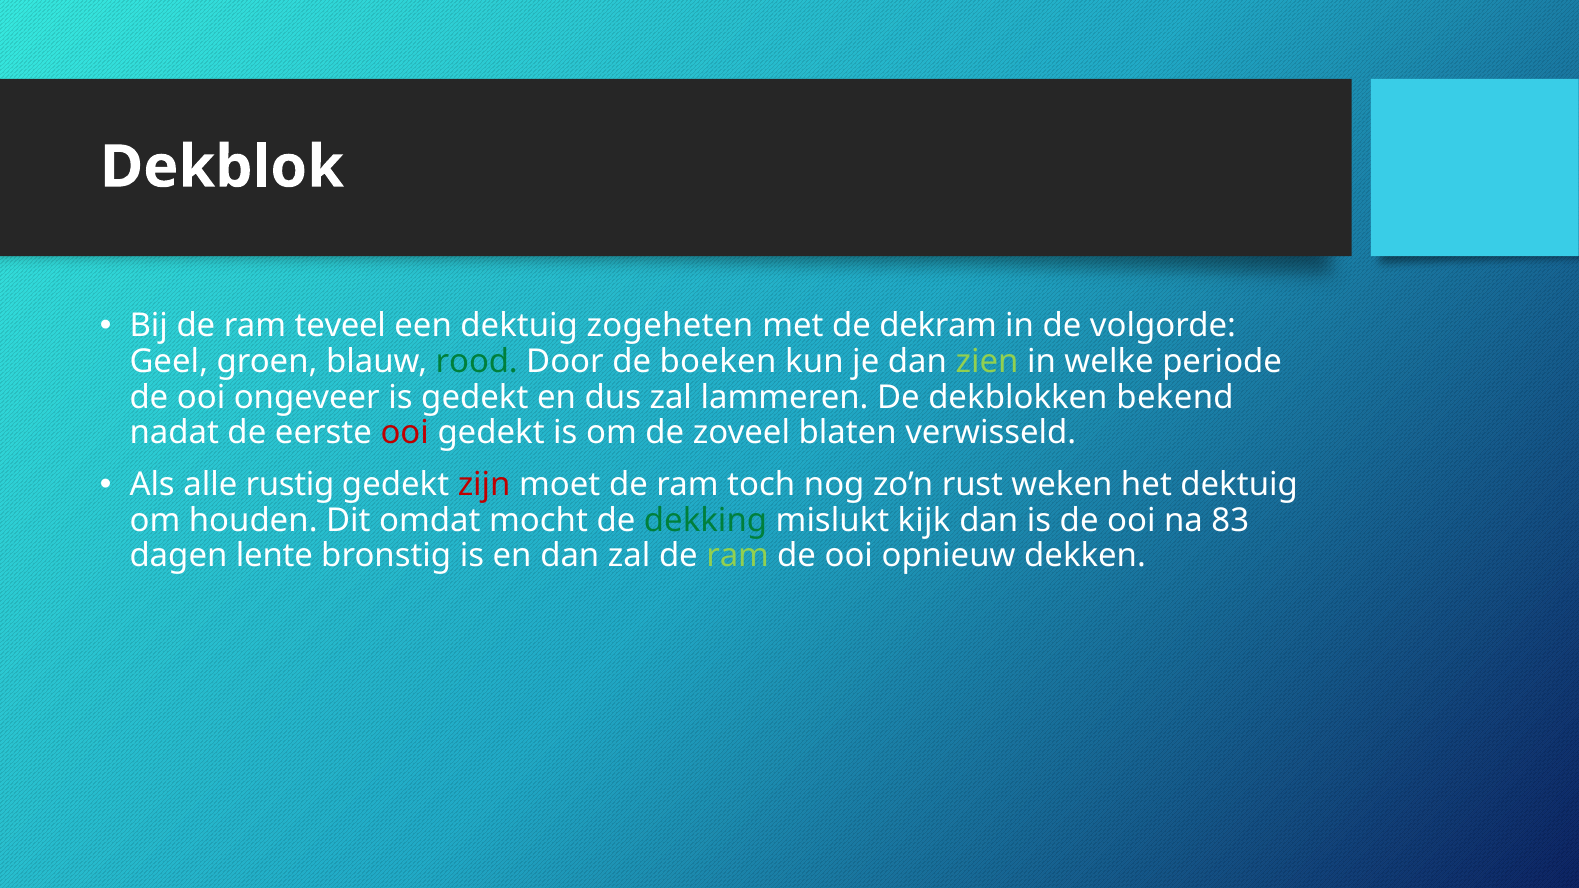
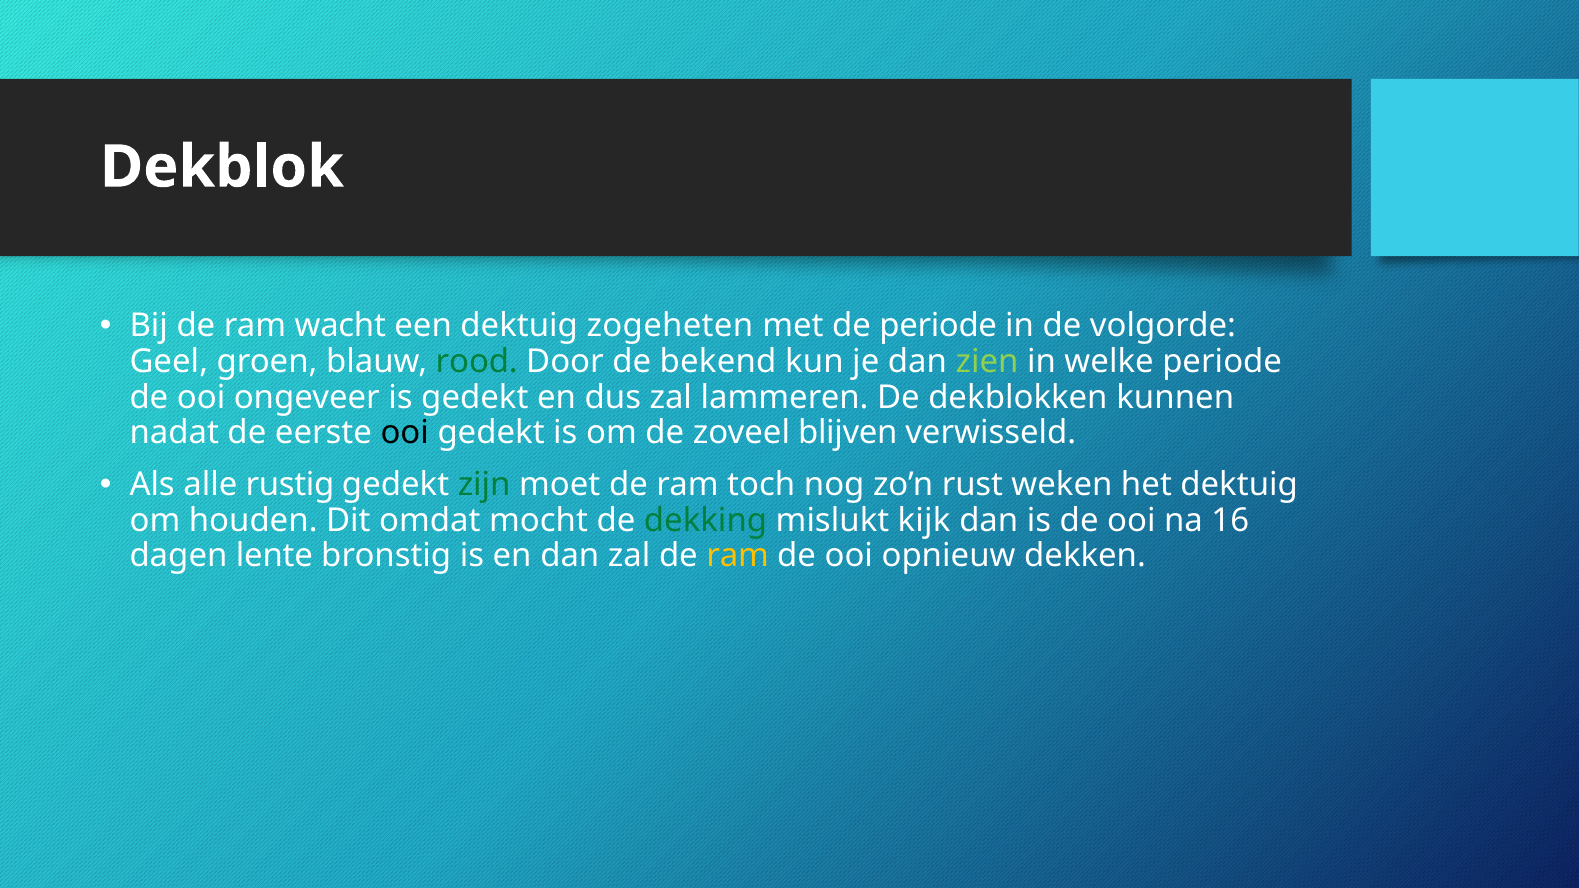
teveel: teveel -> wacht (340, 326)
de dekram: dekram -> periode (938, 326)
boeken: boeken -> bekend (718, 362)
bekend: bekend -> kunnen (1175, 397)
ooi colour: red -> black (405, 433)
blaten: blaten -> blijven (848, 433)
zijn colour: red -> green (484, 485)
83: 83 -> 16 (1230, 521)
ram colour: light green -> yellow (738, 556)
